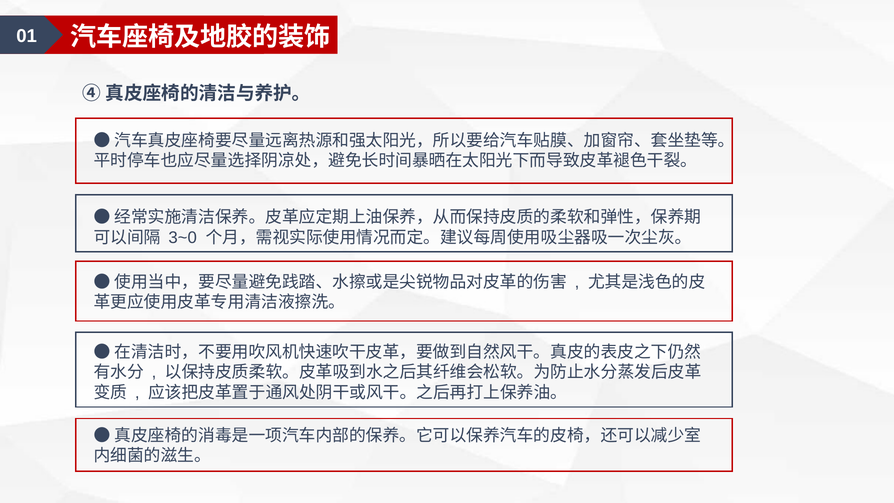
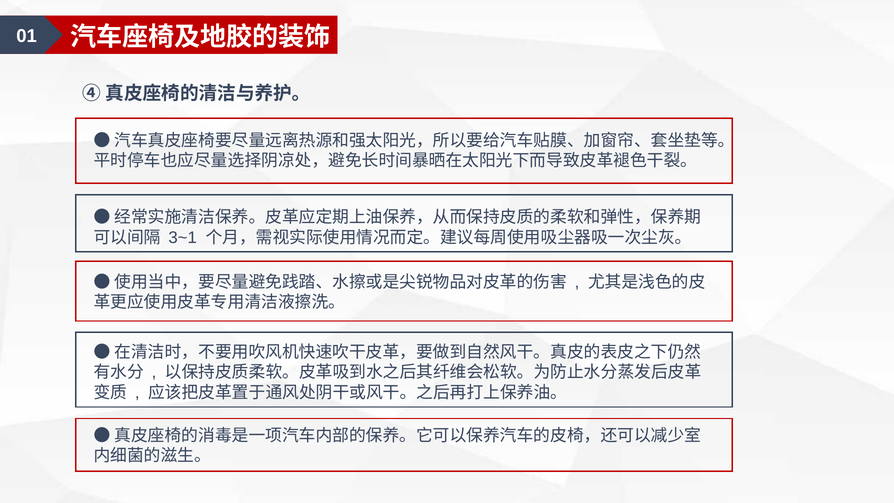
3~0: 3~0 -> 3~1 (183, 237)
